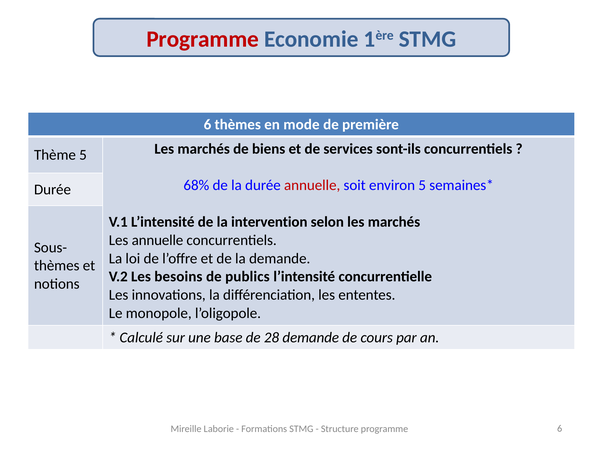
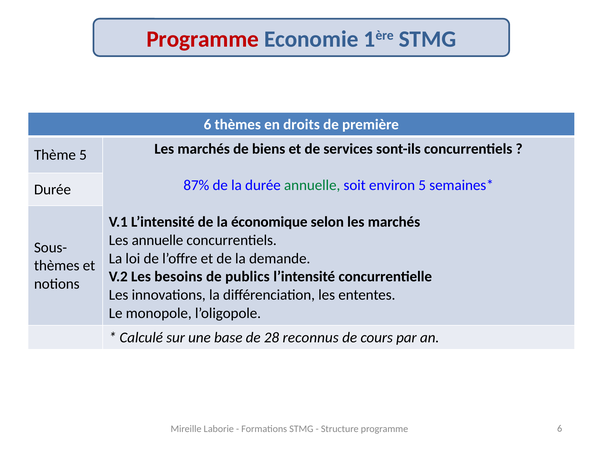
mode: mode -> droits (302, 124)
68%: 68% -> 87% (196, 185)
annuelle colour: red -> green (312, 185)
intervention: intervention -> économique (269, 222)
28 demande: demande -> reconnus (311, 337)
